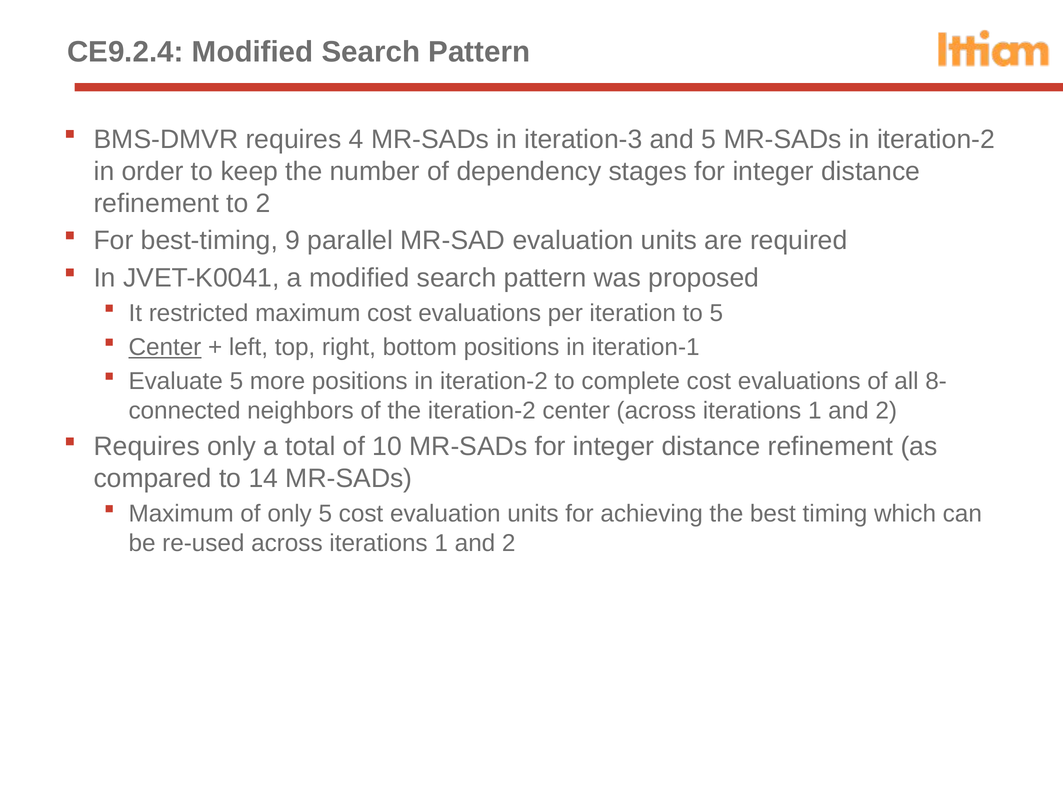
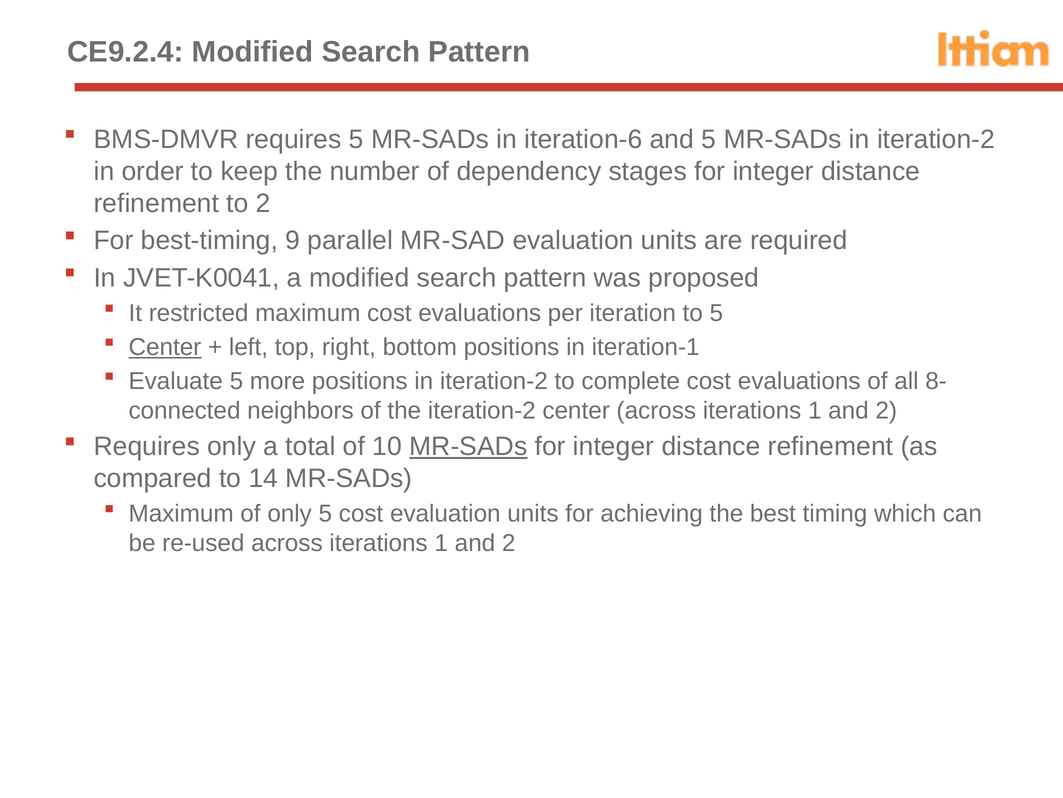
requires 4: 4 -> 5 (356, 139)
iteration-3: iteration-3 -> iteration-6 (583, 139)
MR-SADs underline: none -> present (468, 446)
